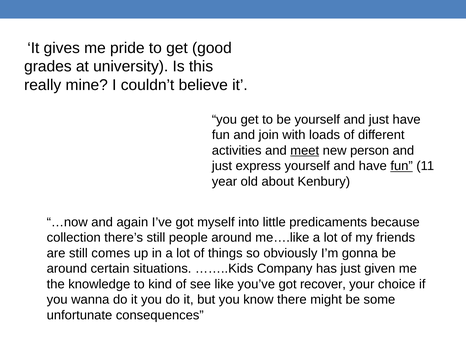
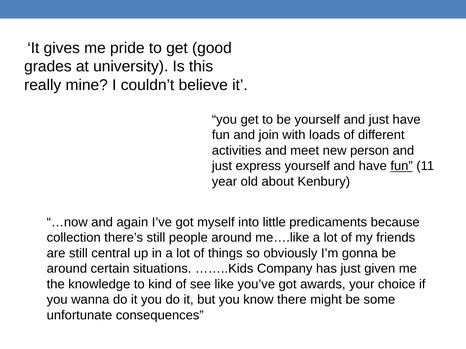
meet underline: present -> none (305, 151)
comes: comes -> central (111, 253)
recover: recover -> awards (323, 285)
